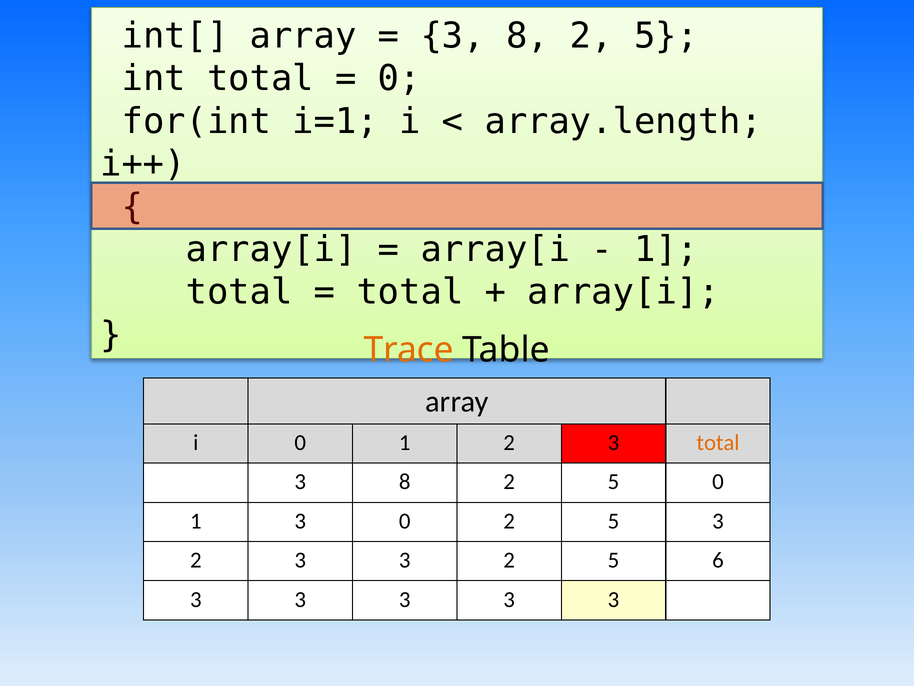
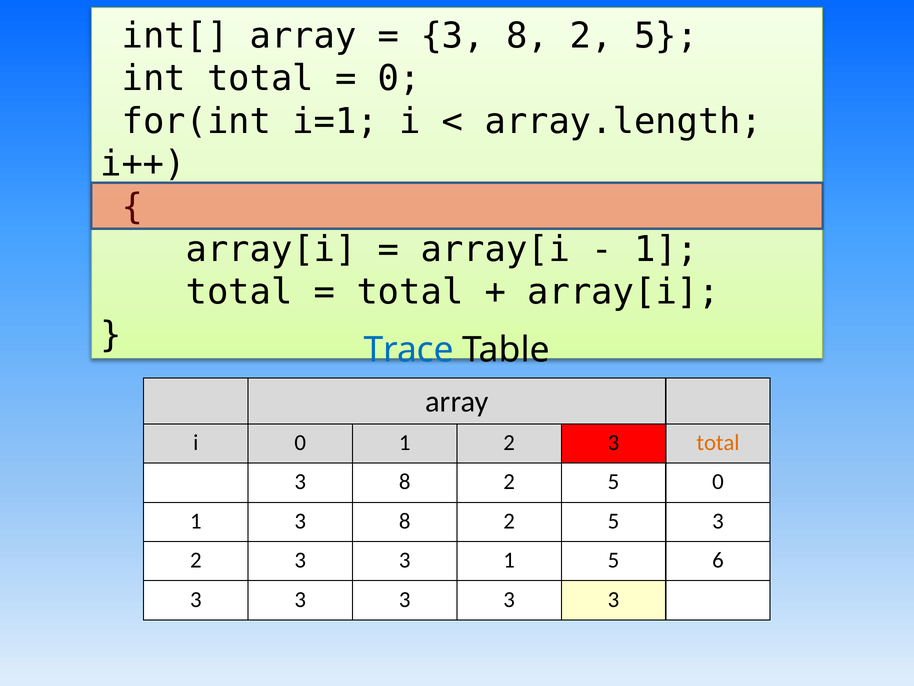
Trace colour: orange -> blue (409, 350)
1 3 0: 0 -> 8 (405, 521)
3 3 2: 2 -> 1 (509, 560)
